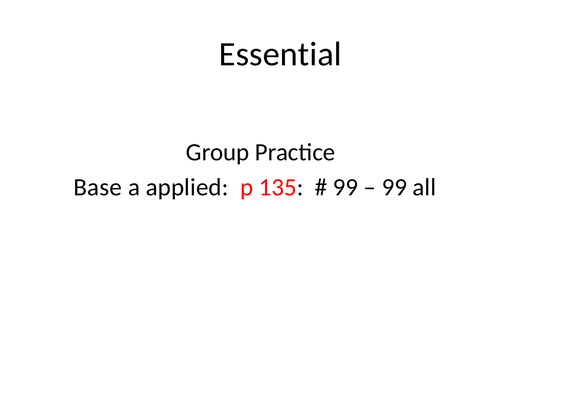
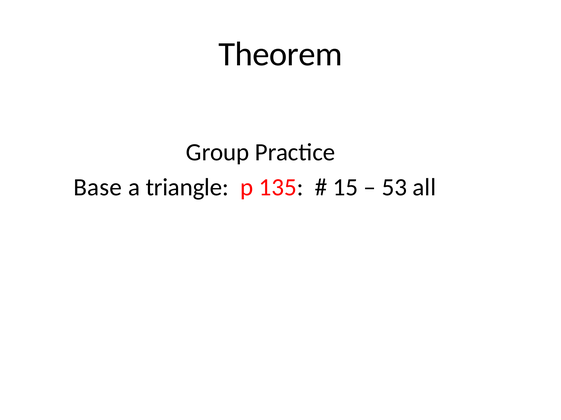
Essential: Essential -> Theorem (281, 54)
applied: applied -> triangle (187, 188)
99: 99 -> 15 (345, 188)
99: 99 -> 53 (394, 188)
